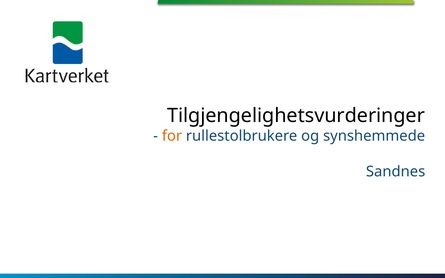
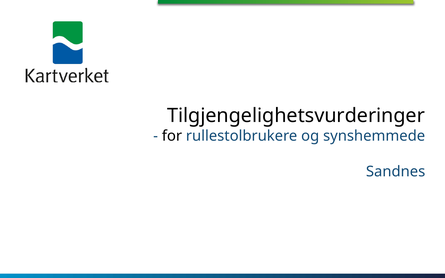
for colour: orange -> black (172, 136)
